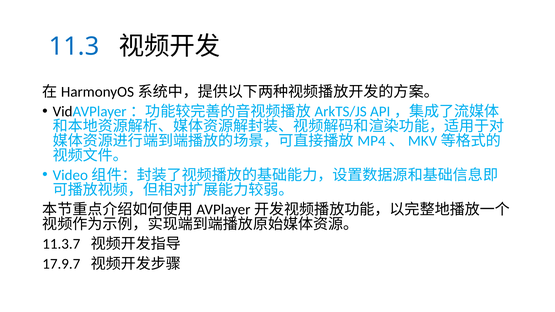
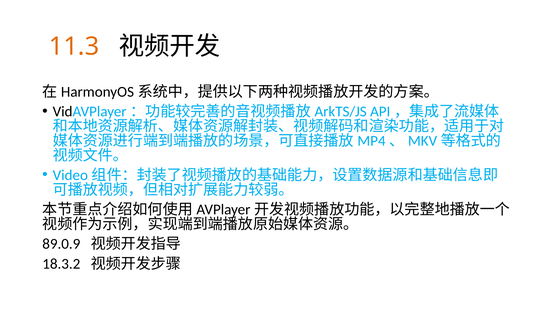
11.3 colour: blue -> orange (74, 47)
11.3.7: 11.3.7 -> 89.0.9 (61, 244)
17.9.7: 17.9.7 -> 18.3.2 (61, 264)
